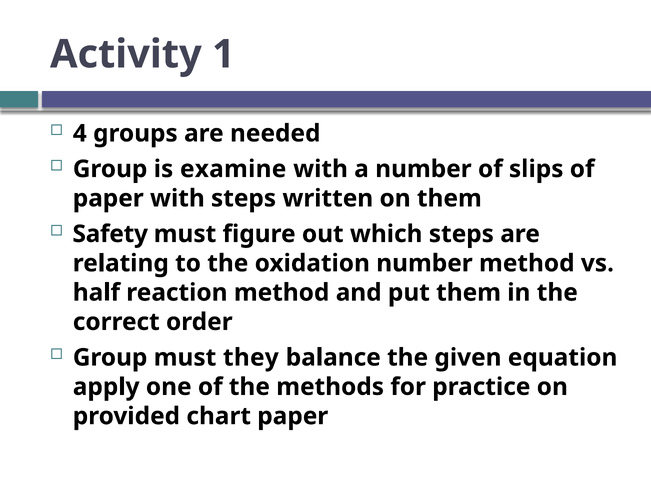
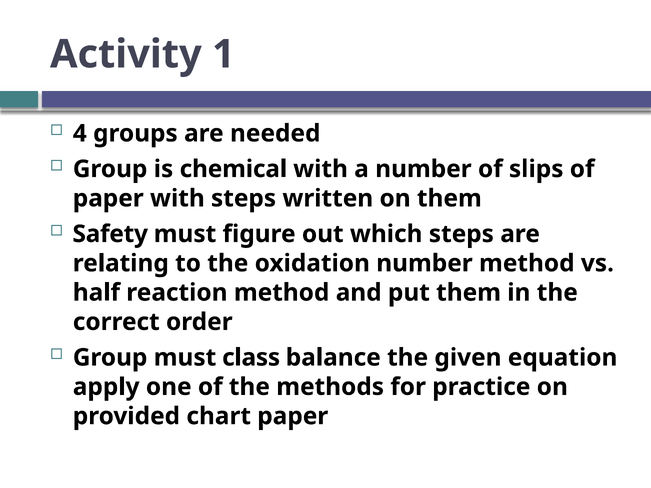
examine: examine -> chemical (233, 169)
they: they -> class (251, 358)
